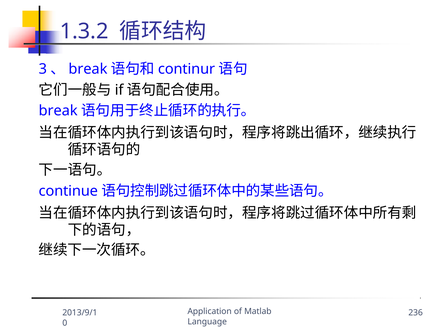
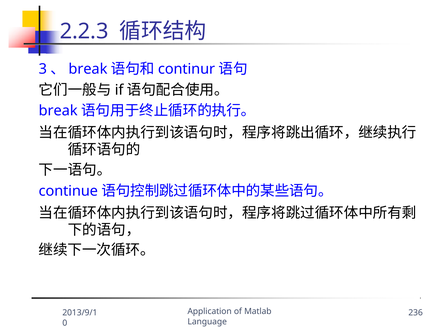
1.3.2: 1.3.2 -> 2.2.3 (84, 31)
